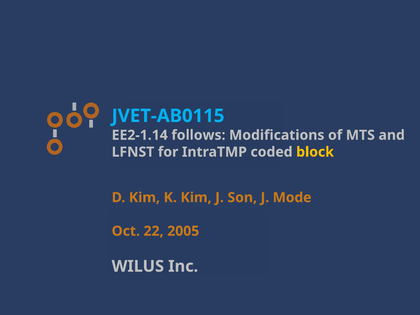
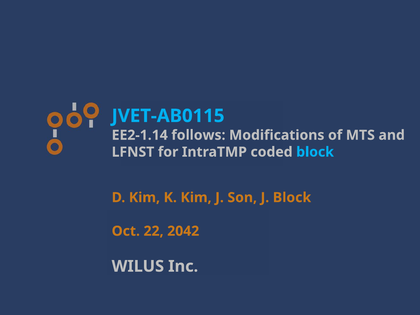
block colour: yellow -> light blue (315, 152)
J Mode: Mode -> Block (292, 198)
2005: 2005 -> 2042 (183, 231)
